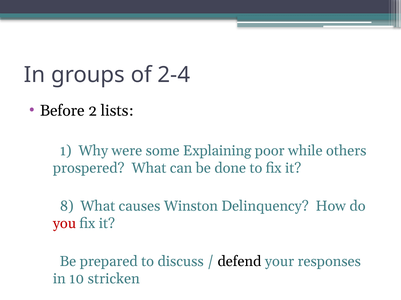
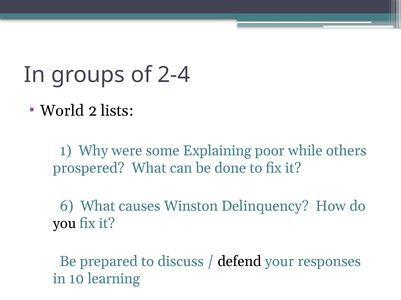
Before: Before -> World (62, 111)
8: 8 -> 6 (67, 207)
you colour: red -> black (64, 224)
stricken: stricken -> learning (114, 279)
